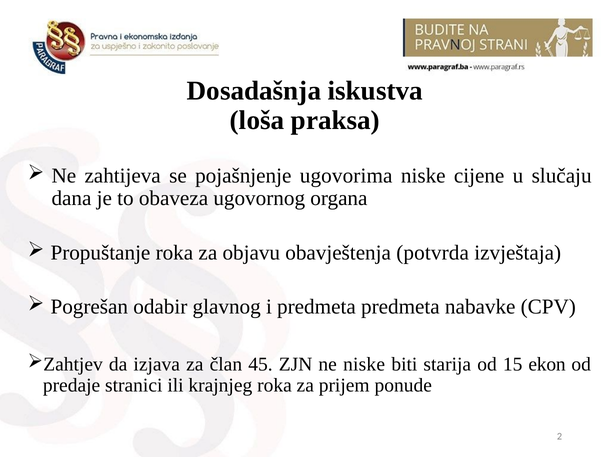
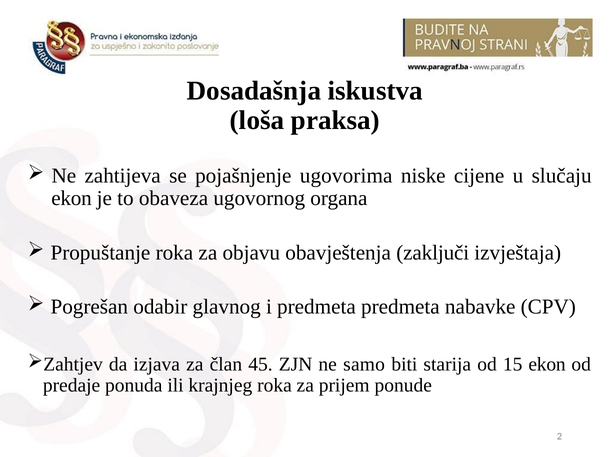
dana: dana -> ekon (72, 199)
potvrda: potvrda -> zaključi (433, 253)
ne niske: niske -> samo (364, 365)
stranici: stranici -> ponuda (134, 386)
